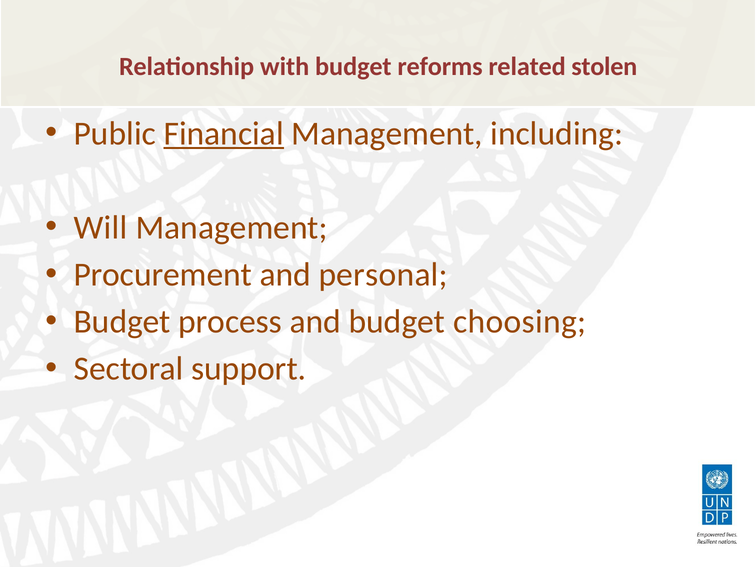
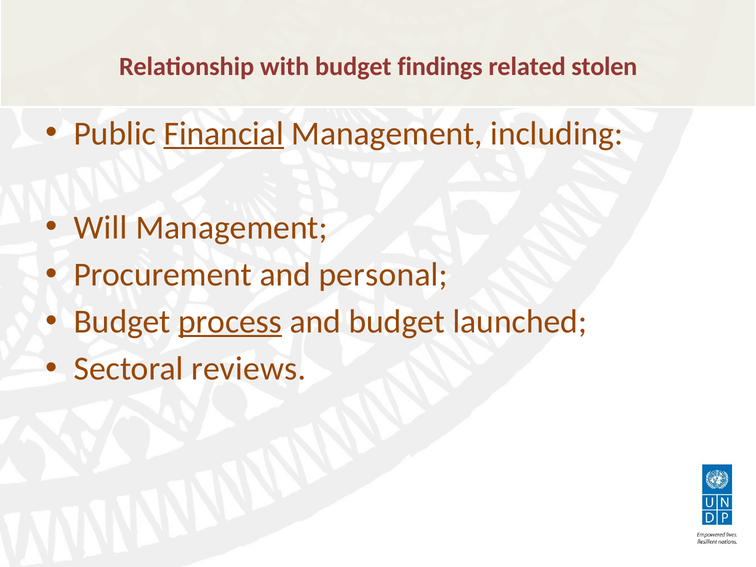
reforms: reforms -> findings (440, 67)
process underline: none -> present (230, 322)
choosing: choosing -> launched (520, 322)
support: support -> reviews (249, 369)
